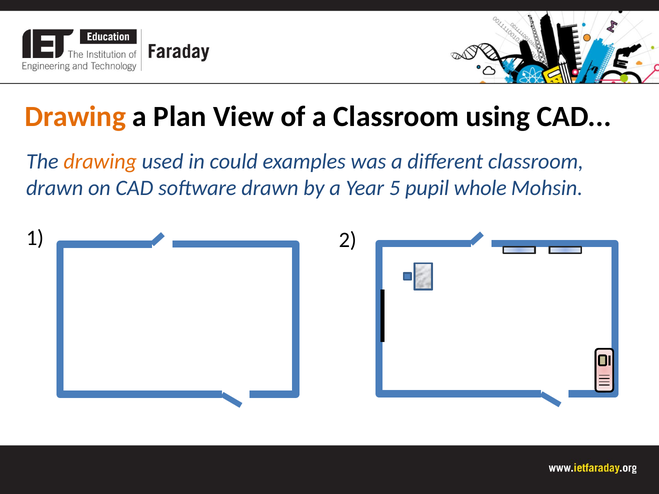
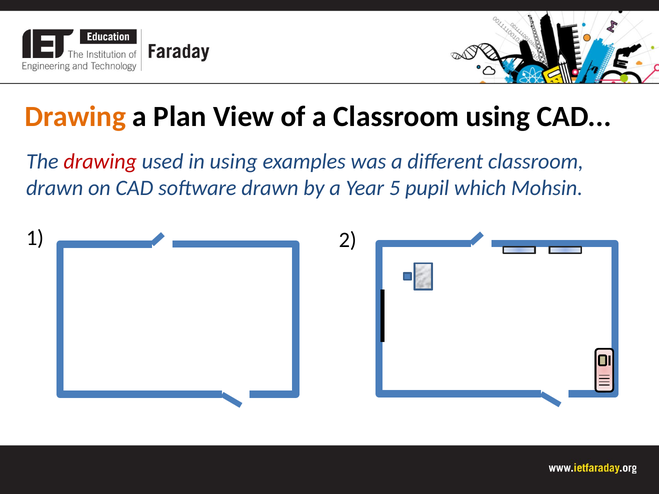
drawing colour: orange -> red (100, 162)
in could: could -> using (234, 162)
whole: whole -> which (480, 188)
